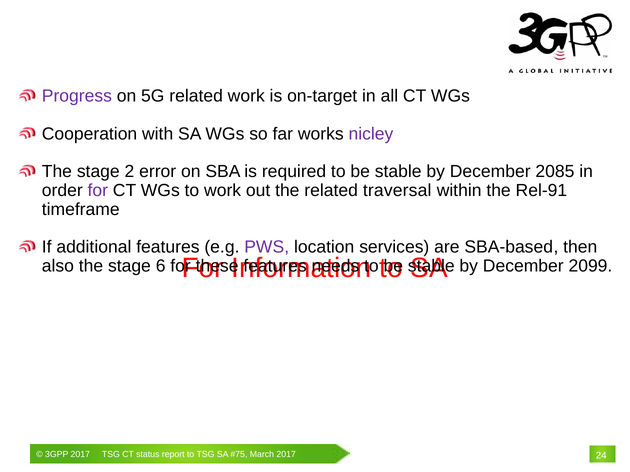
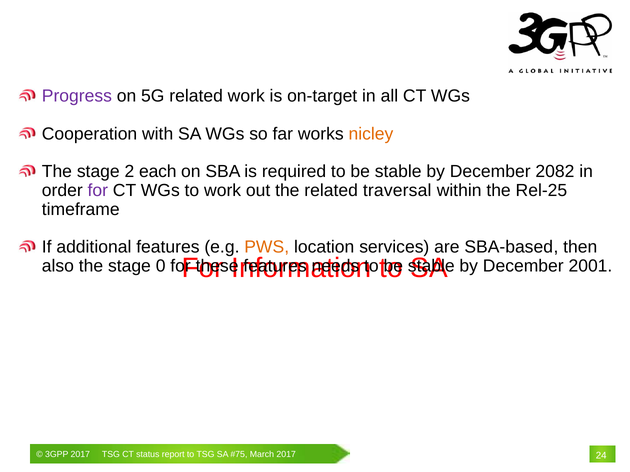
nicley colour: purple -> orange (371, 134)
error: error -> each (158, 172)
2085: 2085 -> 2082 (555, 172)
Rel-91: Rel-91 -> Rel-25 (541, 191)
PWS colour: purple -> orange (267, 247)
6: 6 -> 0 (161, 266)
2099: 2099 -> 2001 (590, 266)
